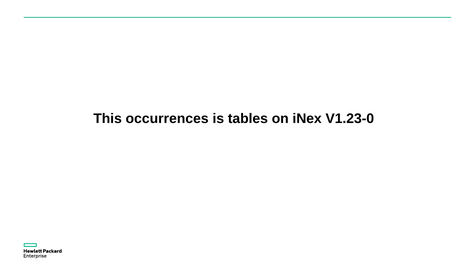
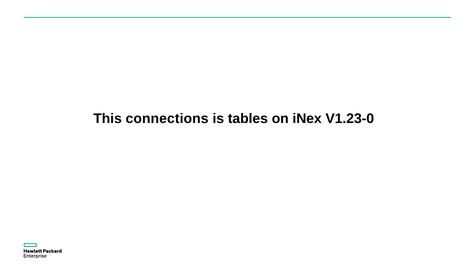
occurrences: occurrences -> connections (167, 119)
